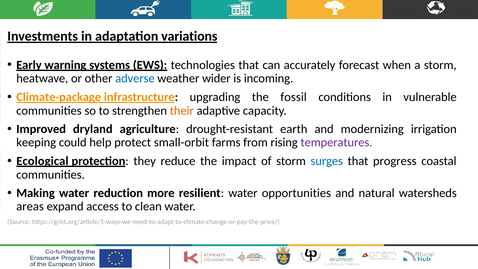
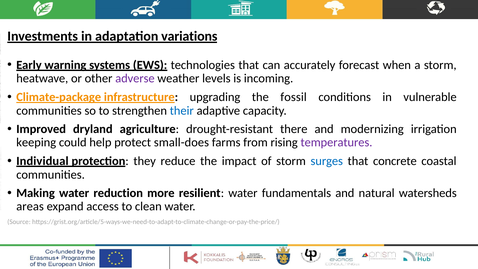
adverse colour: blue -> purple (135, 78)
wider: wider -> levels (216, 78)
their colour: orange -> blue (182, 111)
earth: earth -> there (294, 129)
small-orbit: small-orbit -> small-does (181, 142)
Ecological: Ecological -> Individual (42, 161)
progress: progress -> concrete (395, 161)
opportunities: opportunities -> fundamentals (296, 193)
